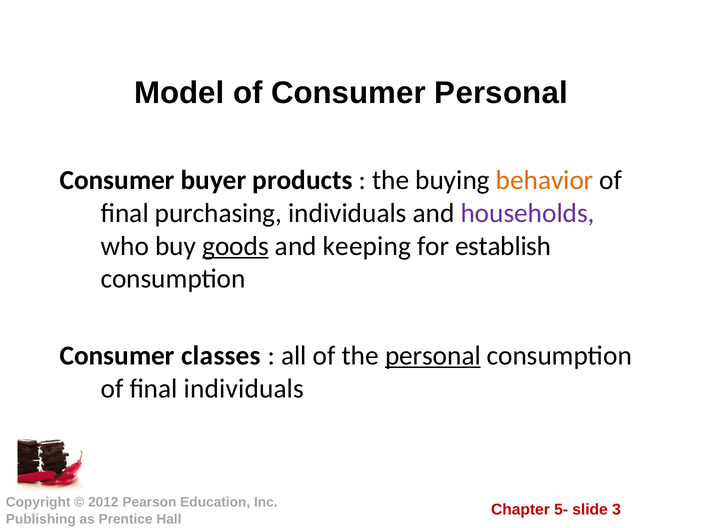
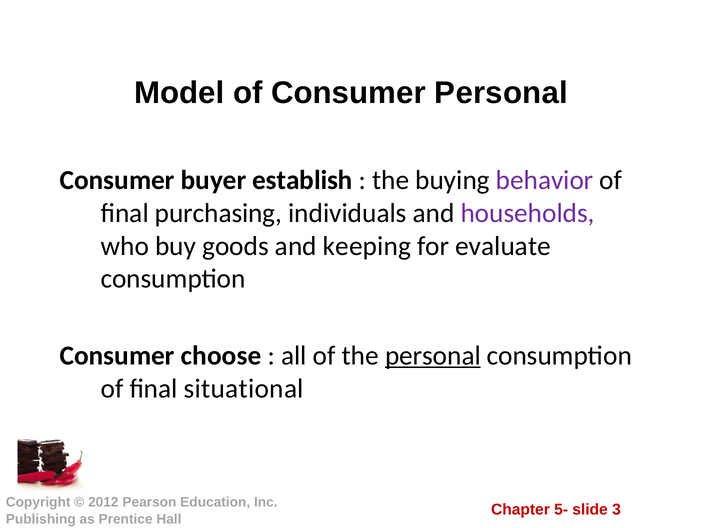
products: products -> establish (302, 180)
behavior colour: orange -> purple (545, 180)
goods underline: present -> none (236, 246)
establish: establish -> evaluate (503, 246)
classes: classes -> choose (221, 355)
final individuals: individuals -> situational (244, 388)
